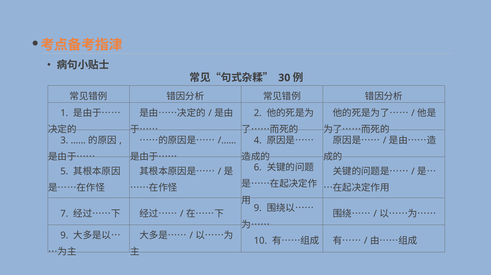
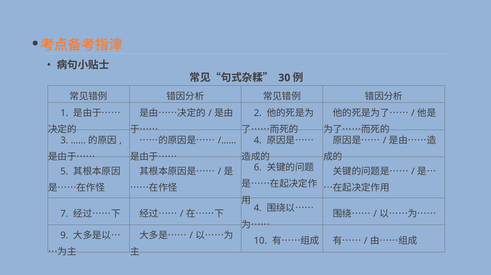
9: 9 -> 4 (258, 208)
